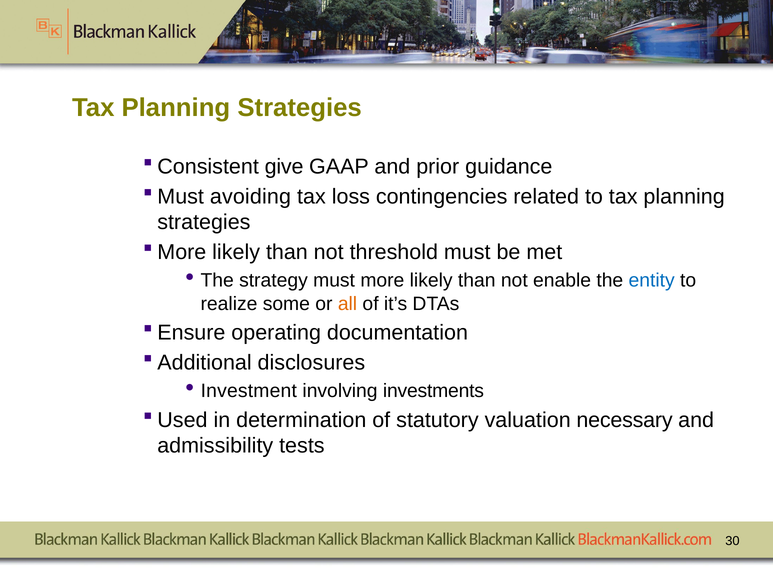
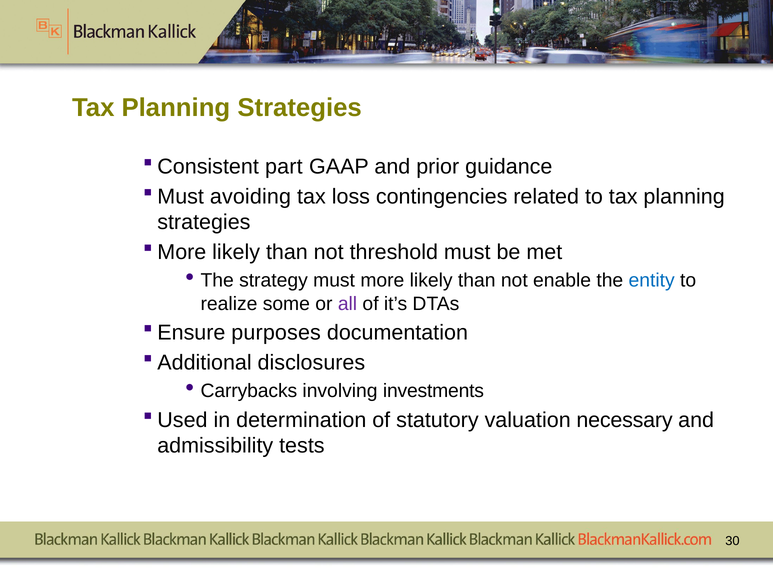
give: give -> part (284, 166)
all colour: orange -> purple (348, 304)
operating: operating -> purposes (276, 333)
Investment: Investment -> Carrybacks (249, 391)
